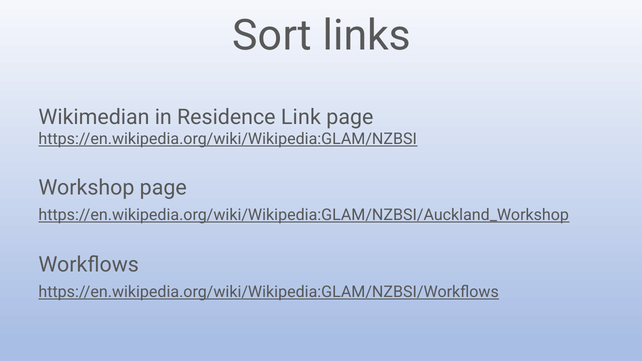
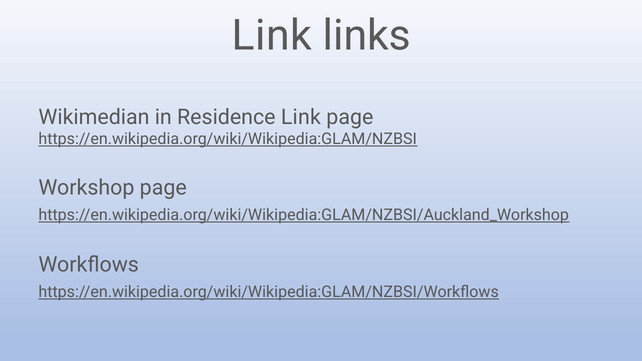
Sort: Sort -> Link (272, 36)
